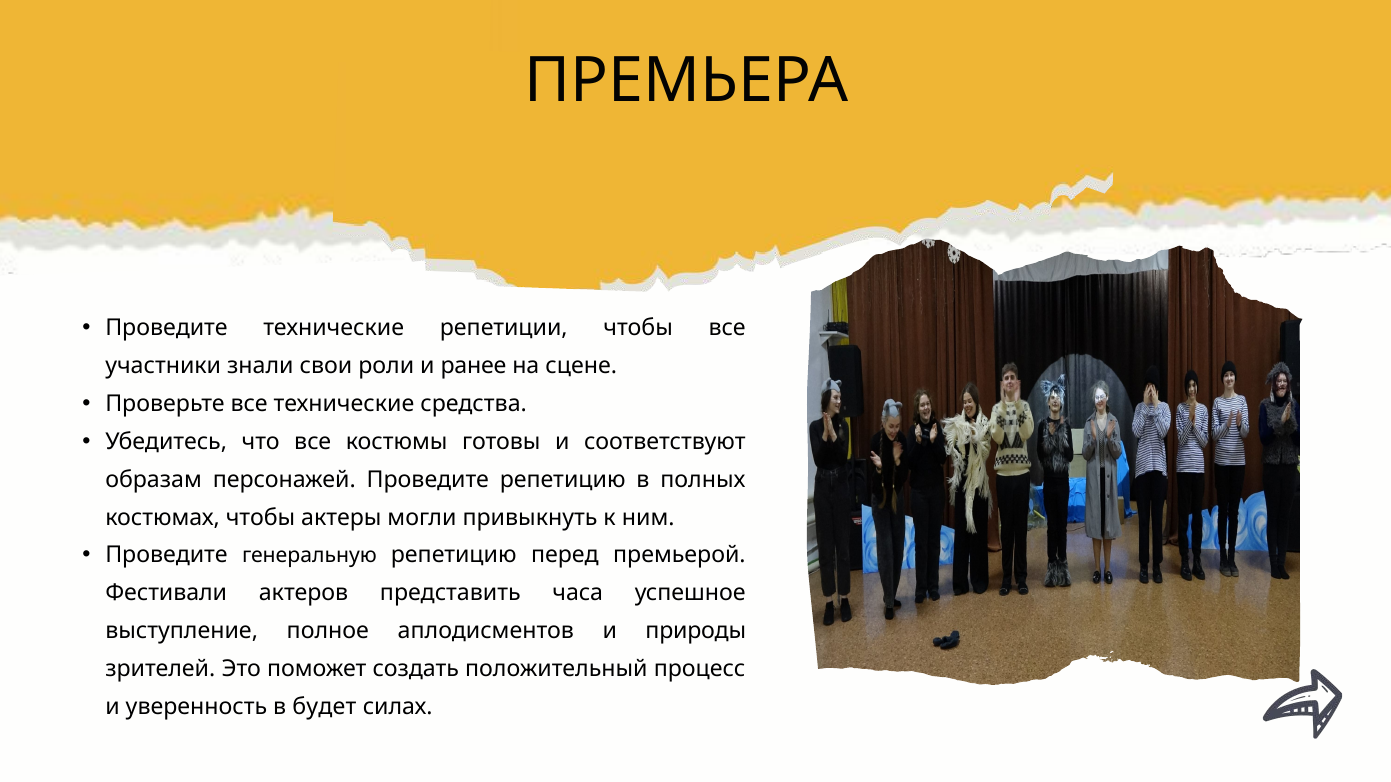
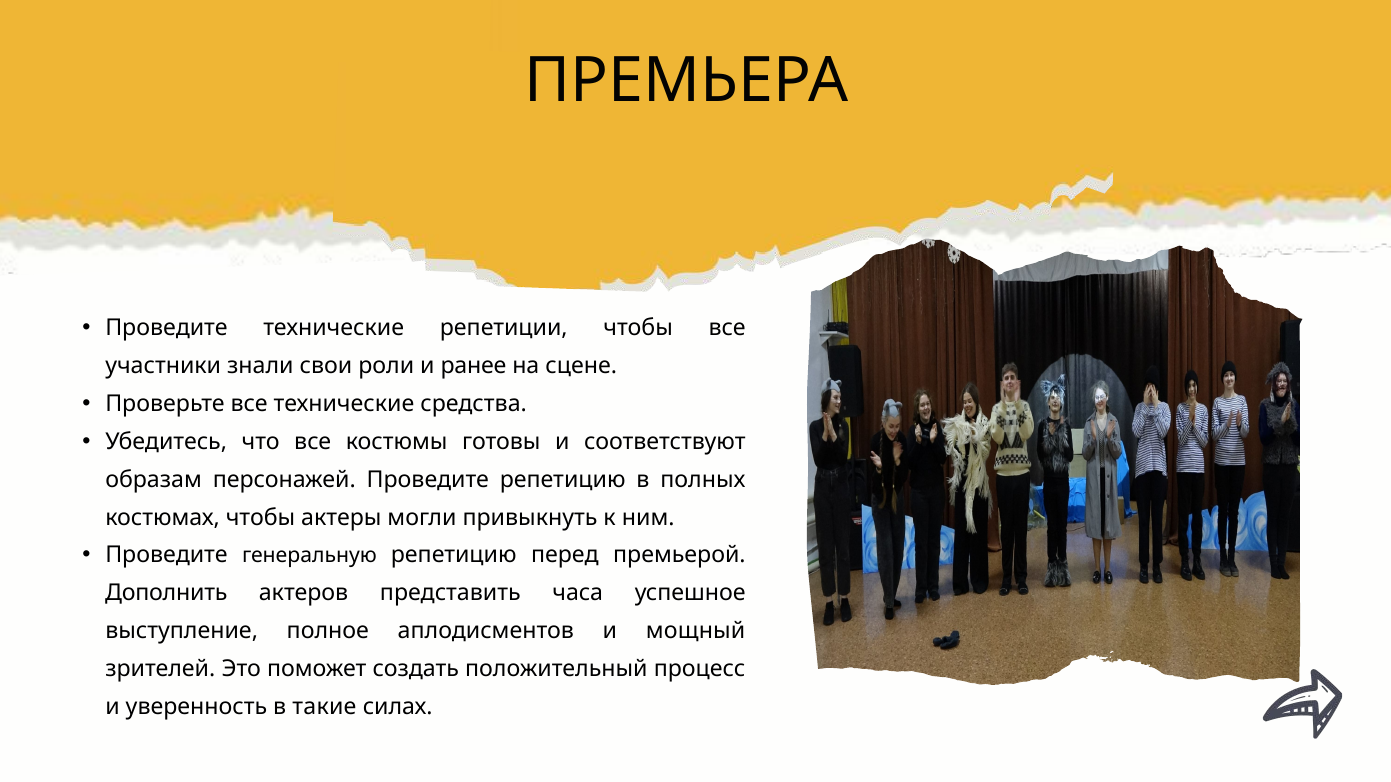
Фестивали: Фестивали -> Дополнить (166, 593)
природы: природы -> мощный (696, 631)
будет: будет -> такие (324, 707)
